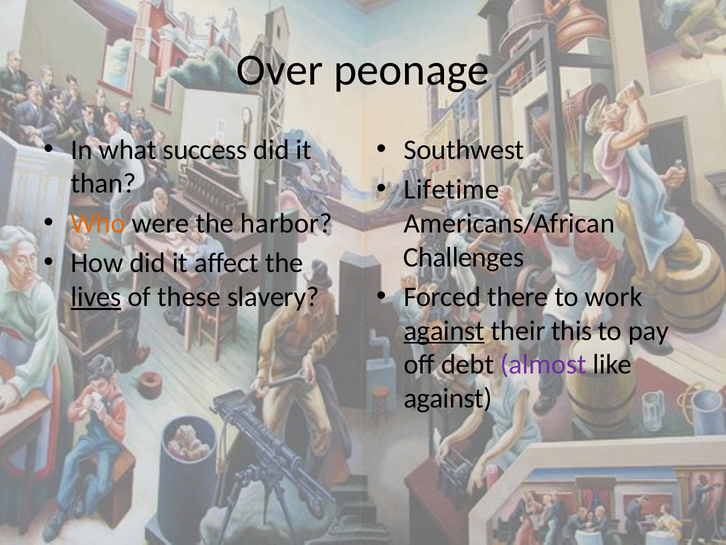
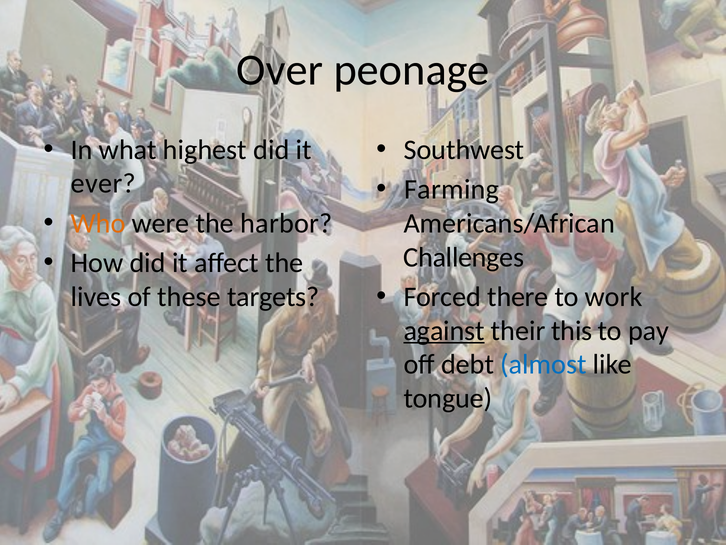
success: success -> highest (205, 150)
than: than -> ever (103, 183)
Lifetime: Lifetime -> Farming (452, 189)
lives underline: present -> none (96, 297)
slavery: slavery -> targets (273, 297)
almost colour: purple -> blue (544, 364)
against: against -> tongue (448, 398)
